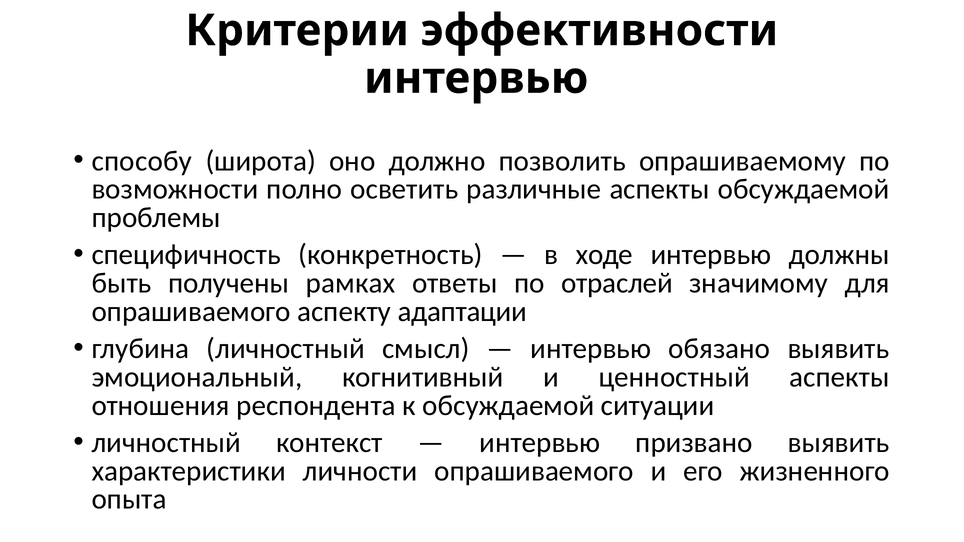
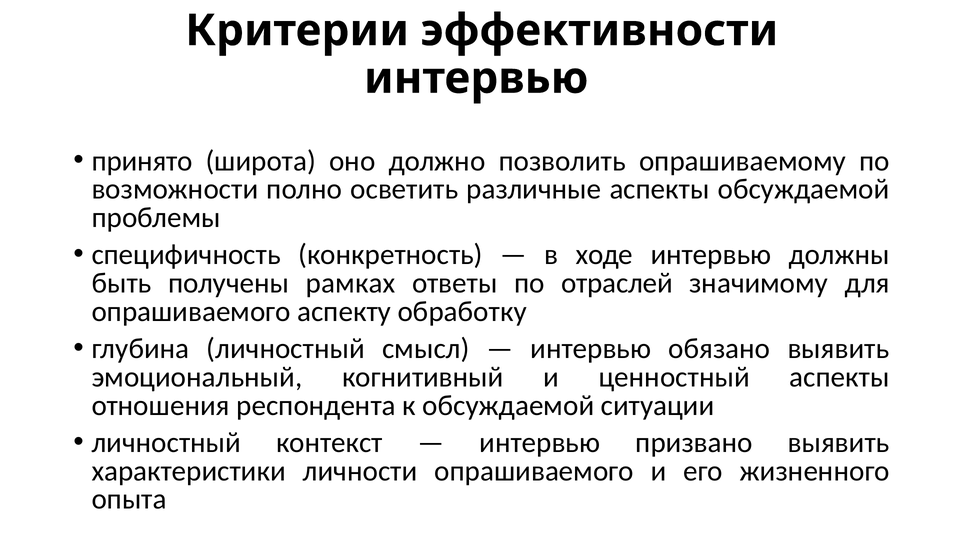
способу: способу -> принято (142, 161)
адаптации: адаптации -> обработку (462, 312)
